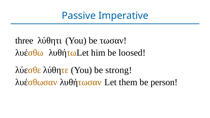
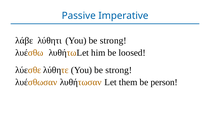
three: three -> λάβε (24, 41)
λύθητι You be τωσαν: τωσαν -> strong (113, 41)
